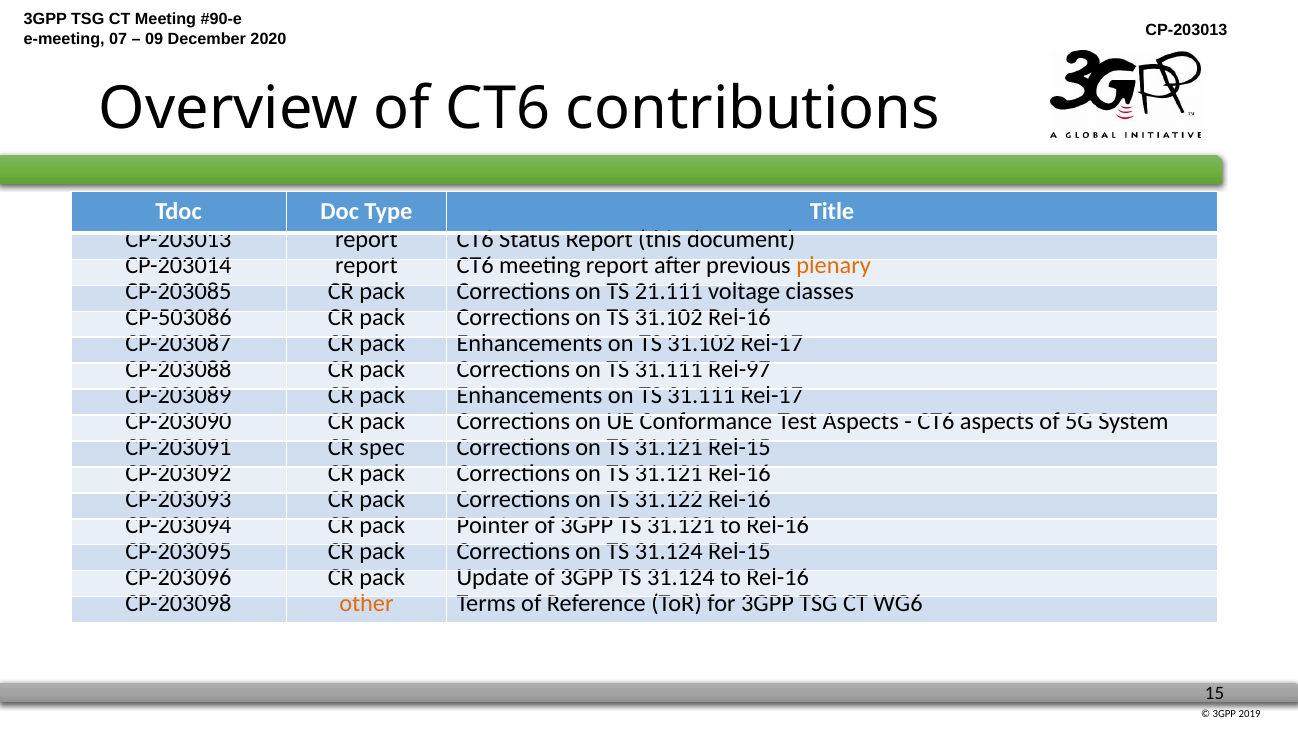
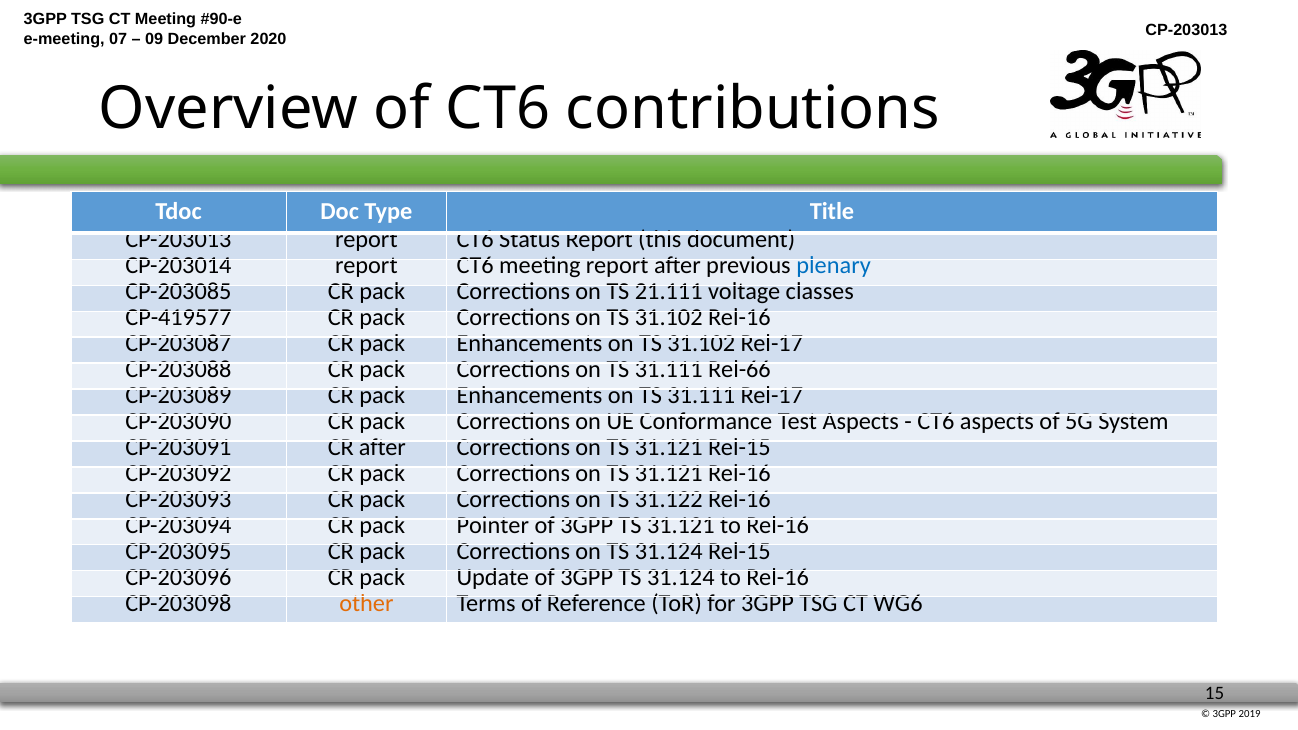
plenary colour: orange -> blue (834, 266)
CP-503086: CP-503086 -> CP-419577 (179, 318)
Rel-97: Rel-97 -> Rel-66 (739, 370)
CR spec: spec -> after (382, 448)
